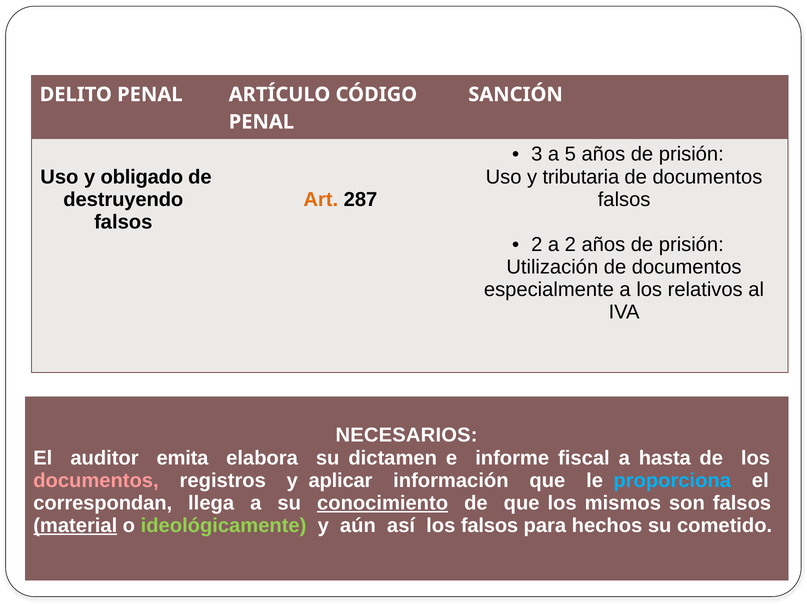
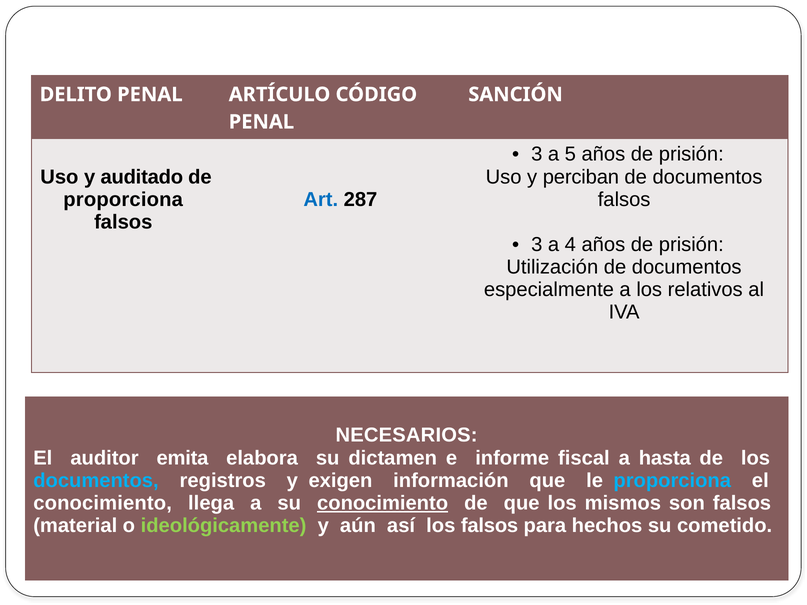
obligado: obligado -> auditado (142, 177)
tributaria: tributaria -> perciban (581, 177)
destruyendo: destruyendo -> proporciona (123, 200)
Art colour: orange -> blue (321, 200)
2: 2 -> 3 (537, 245)
a 2: 2 -> 4 (570, 245)
documentos colour: pink -> light blue (96, 481)
aplicar: aplicar -> exigen (340, 481)
correspondan: correspondan -> conocimiento (103, 503)
material underline: present -> none (75, 526)
